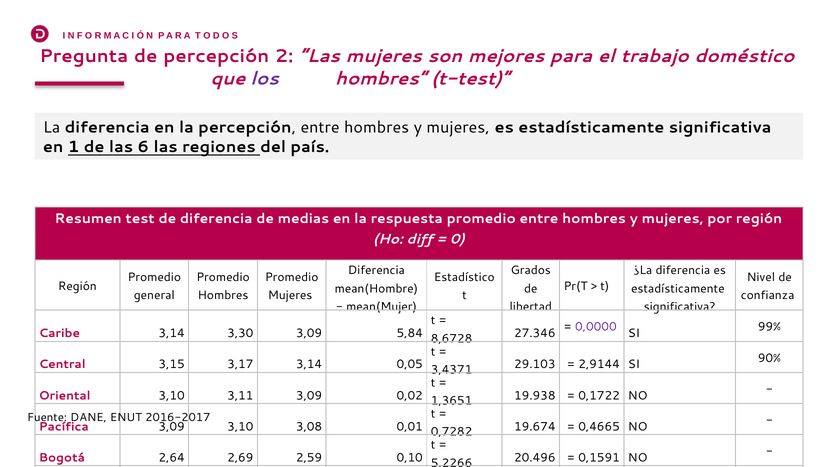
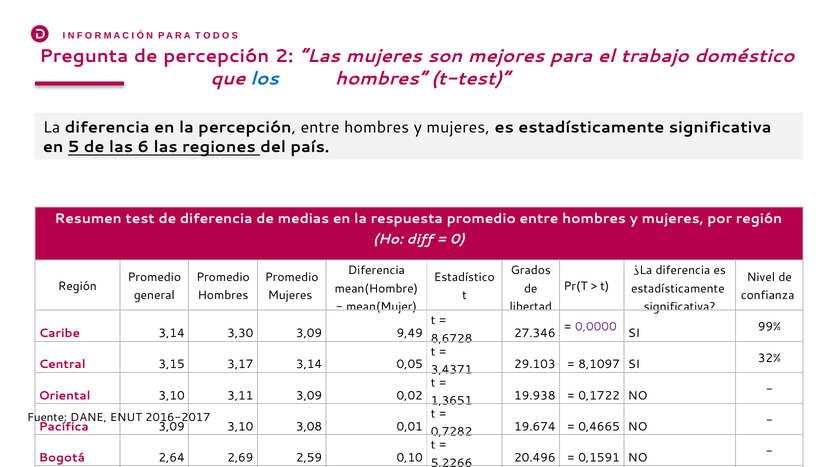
los colour: purple -> blue (265, 79)
1: 1 -> 5 (74, 147)
5,84: 5,84 -> 9,49 (410, 334)
90%: 90% -> 32% (769, 358)
2,9144: 2,9144 -> 8,1097 (599, 365)
